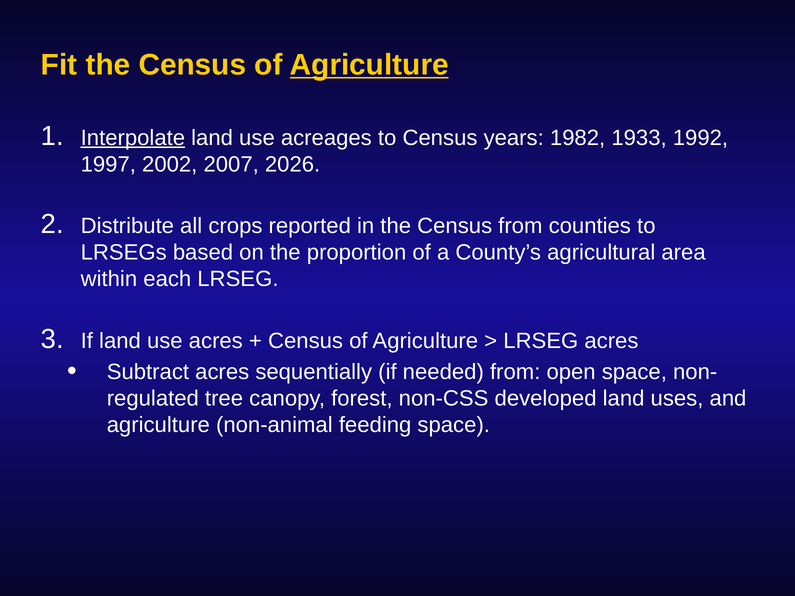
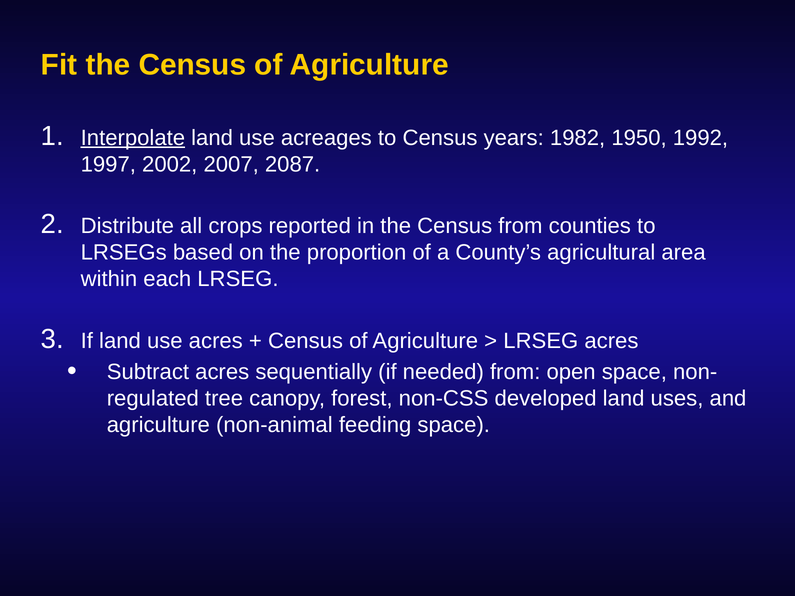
Agriculture underline: present -> none (369, 65)
1933: 1933 -> 1950 (639, 138)
2026: 2026 -> 2087 (293, 164)
